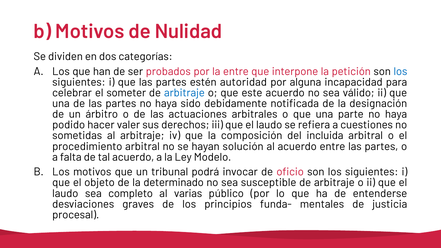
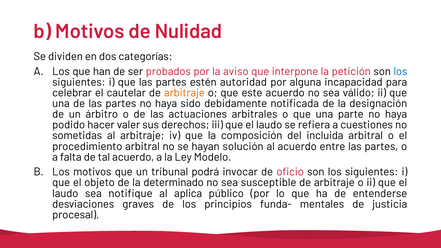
la entre: entre -> aviso (236, 71)
someter: someter -> cautelar (126, 93)
arbitraje colour: blue -> orange (184, 93)
completo: completo -> notifique (131, 193)
varias: varias -> aplica (188, 193)
